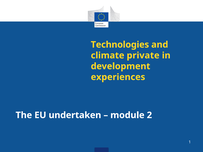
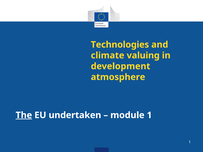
private: private -> valuing (143, 56)
experiences: experiences -> atmosphere (118, 77)
The underline: none -> present (24, 115)
module 2: 2 -> 1 (149, 115)
